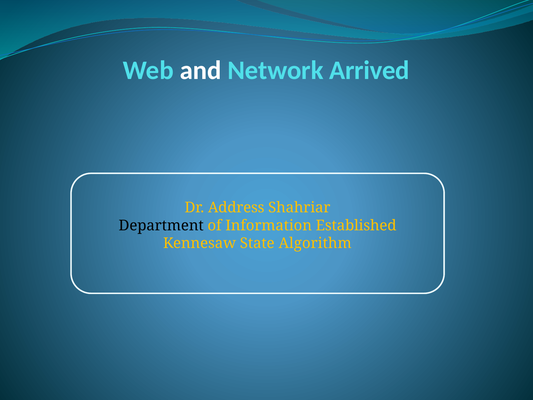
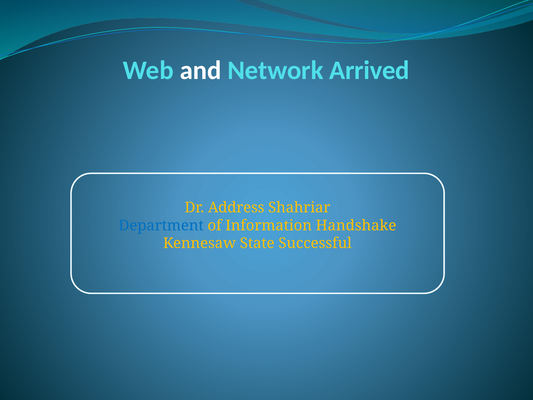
Department colour: black -> blue (161, 225)
Established: Established -> Handshake (356, 225)
Algorithm: Algorithm -> Successful (315, 243)
